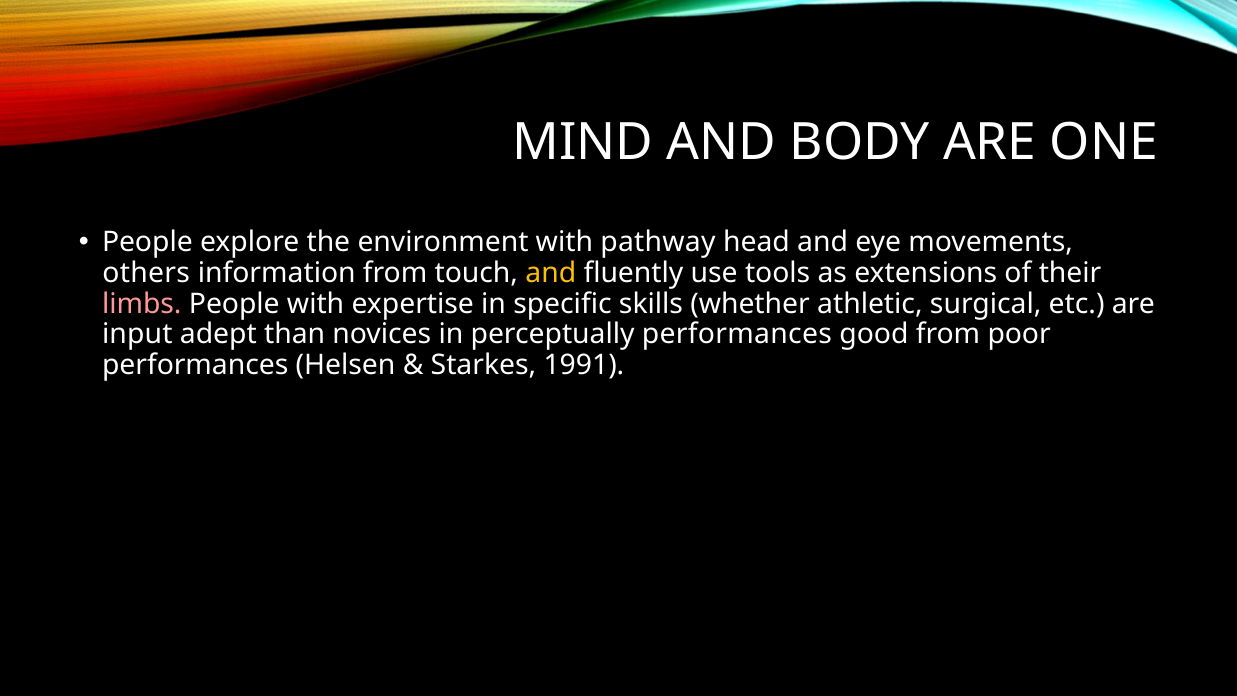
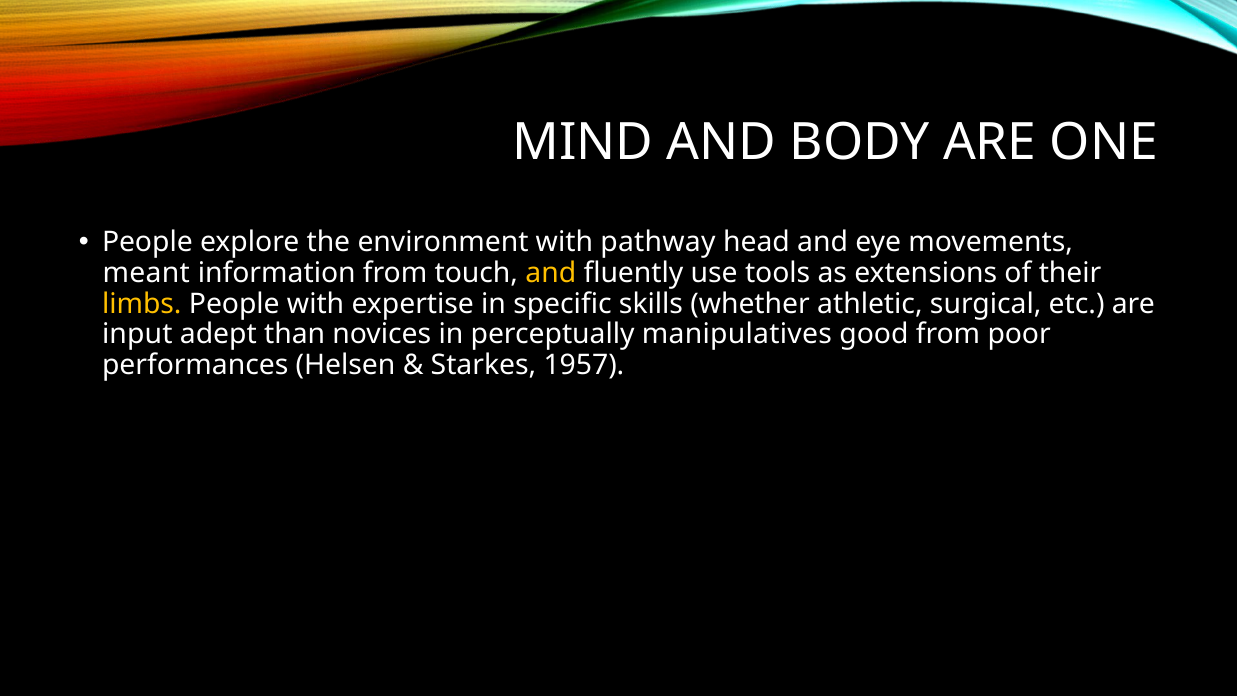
others: others -> meant (146, 273)
limbs colour: pink -> yellow (142, 304)
perceptually performances: performances -> manipulatives (737, 334)
1991: 1991 -> 1957 (584, 365)
